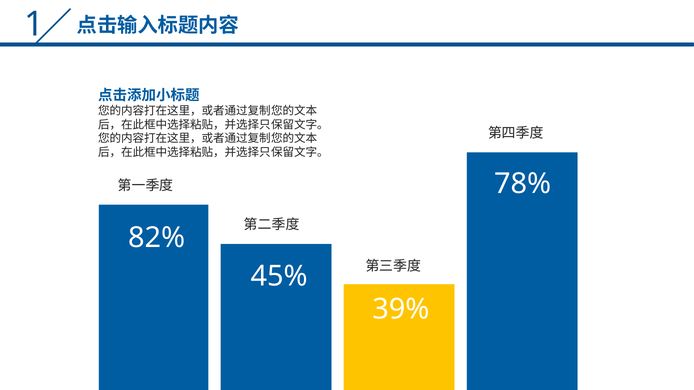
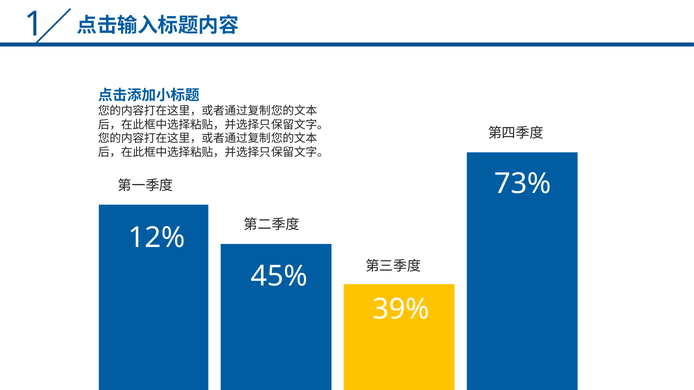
78%: 78% -> 73% (523, 184)
82%: 82% -> 12% (157, 238)
